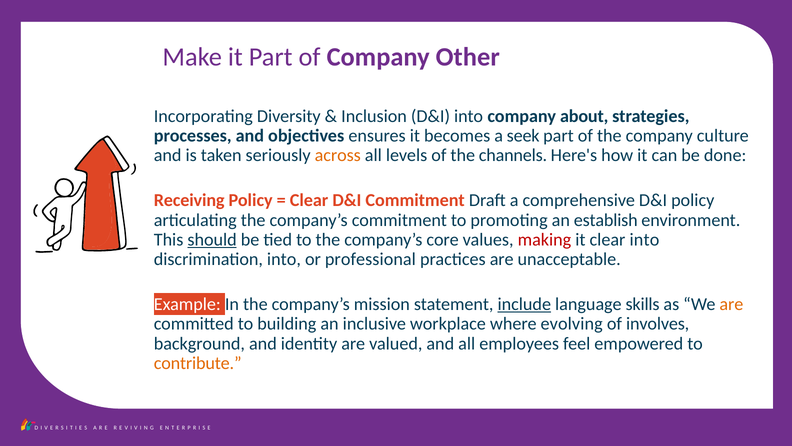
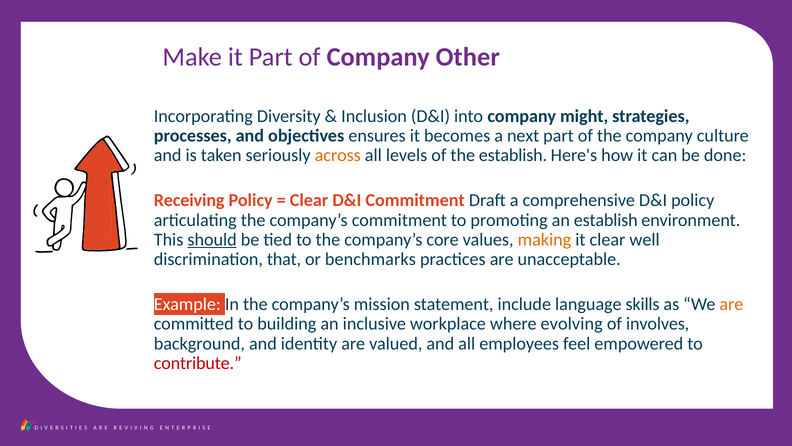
about: about -> might (584, 116)
seek: seek -> next (523, 136)
the channels: channels -> establish (513, 155)
making colour: red -> orange (544, 239)
clear into: into -> well (645, 239)
discrimination into: into -> that (284, 259)
professional: professional -> benchmarks (370, 259)
include underline: present -> none (524, 304)
contribute colour: orange -> red (198, 363)
